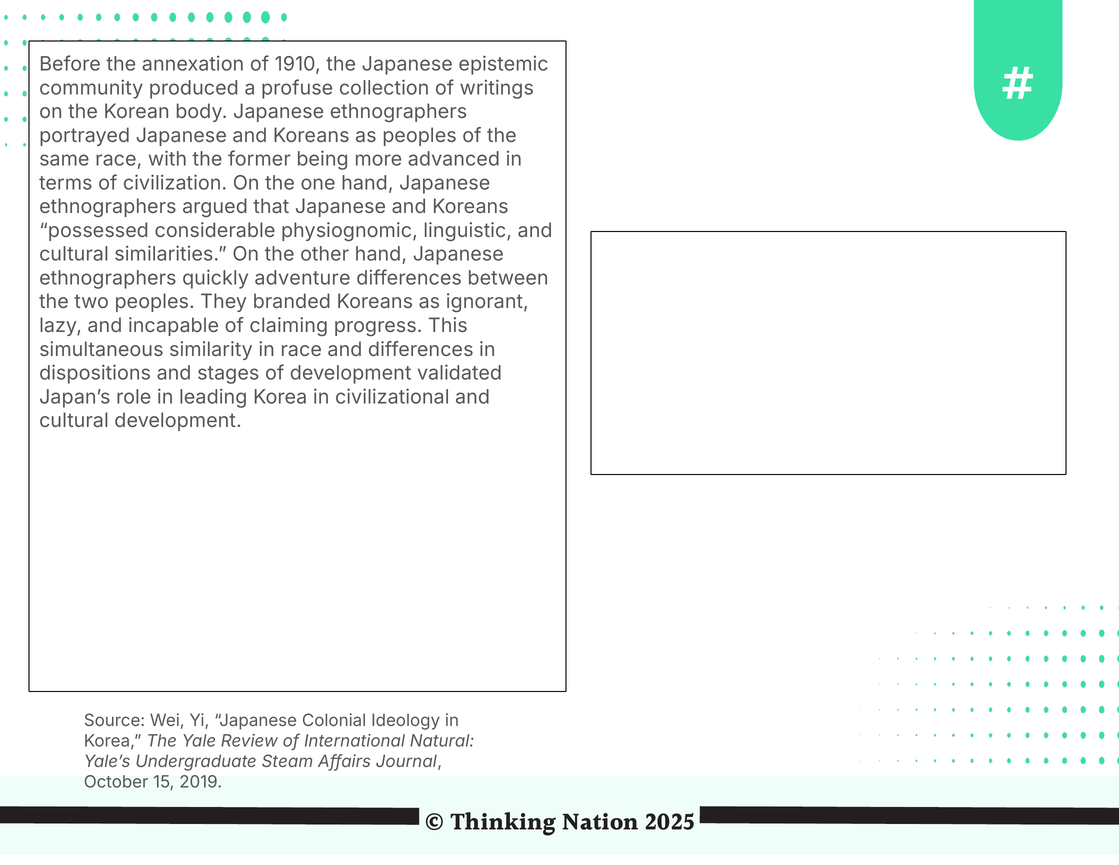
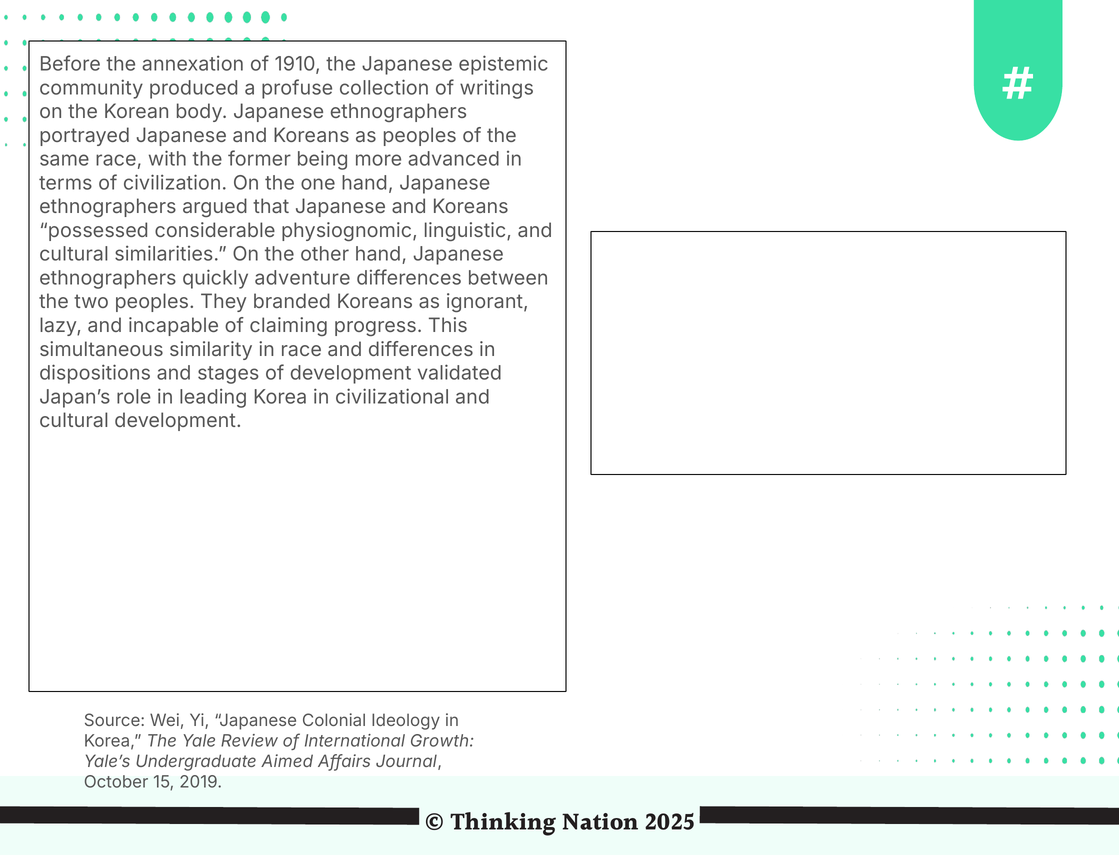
Natural: Natural -> Growth (442, 741)
Steam: Steam -> Aimed (287, 761)
